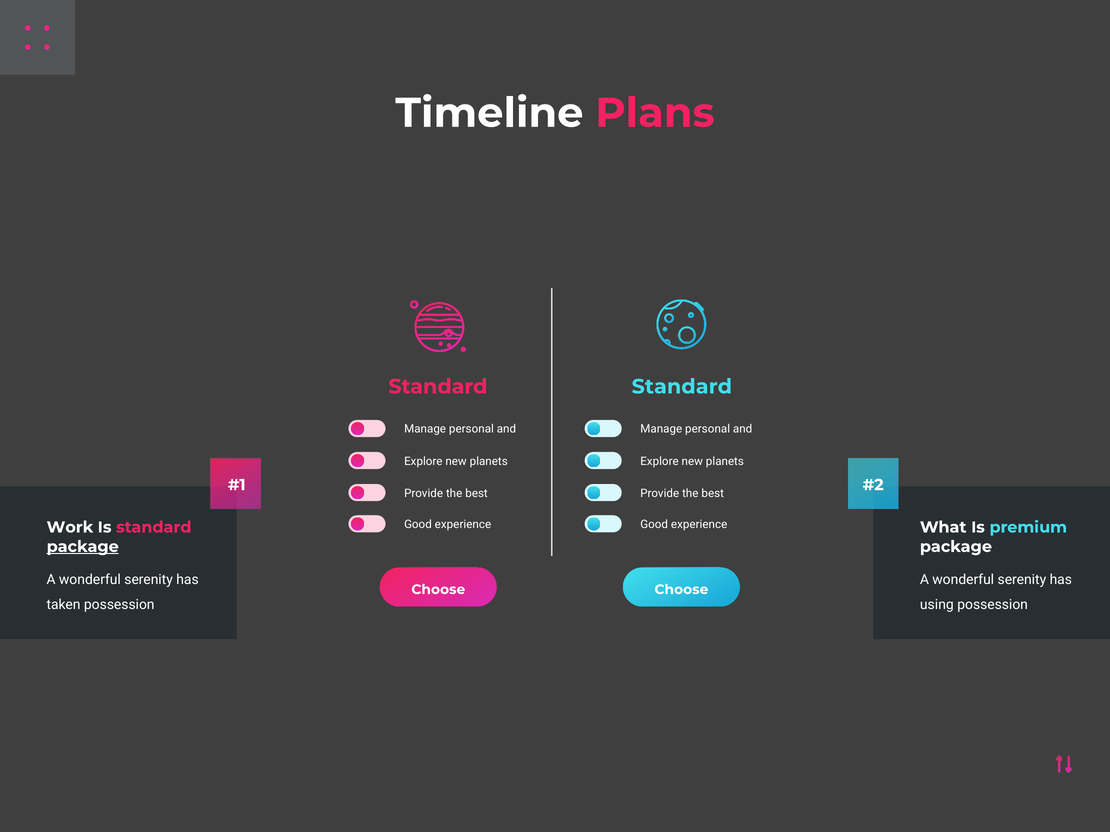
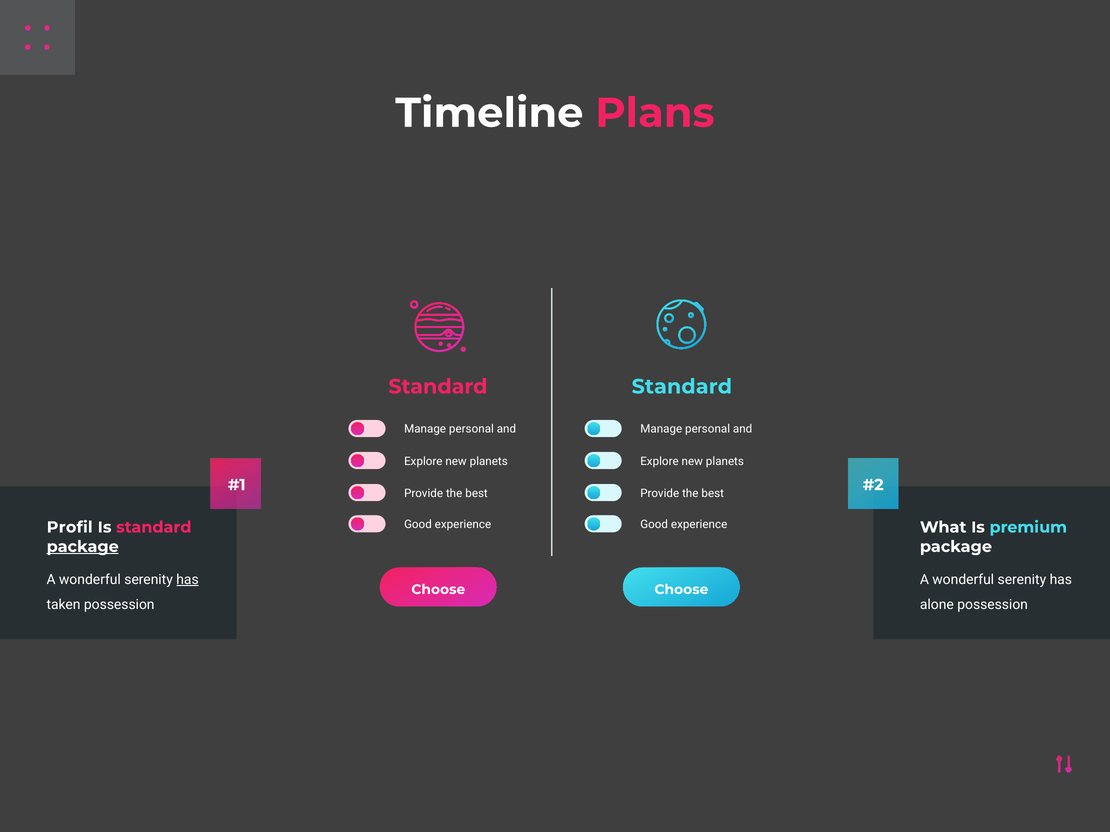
Work: Work -> Profil (70, 528)
has underline: none -> present (188, 580)
using: using -> alone (937, 605)
